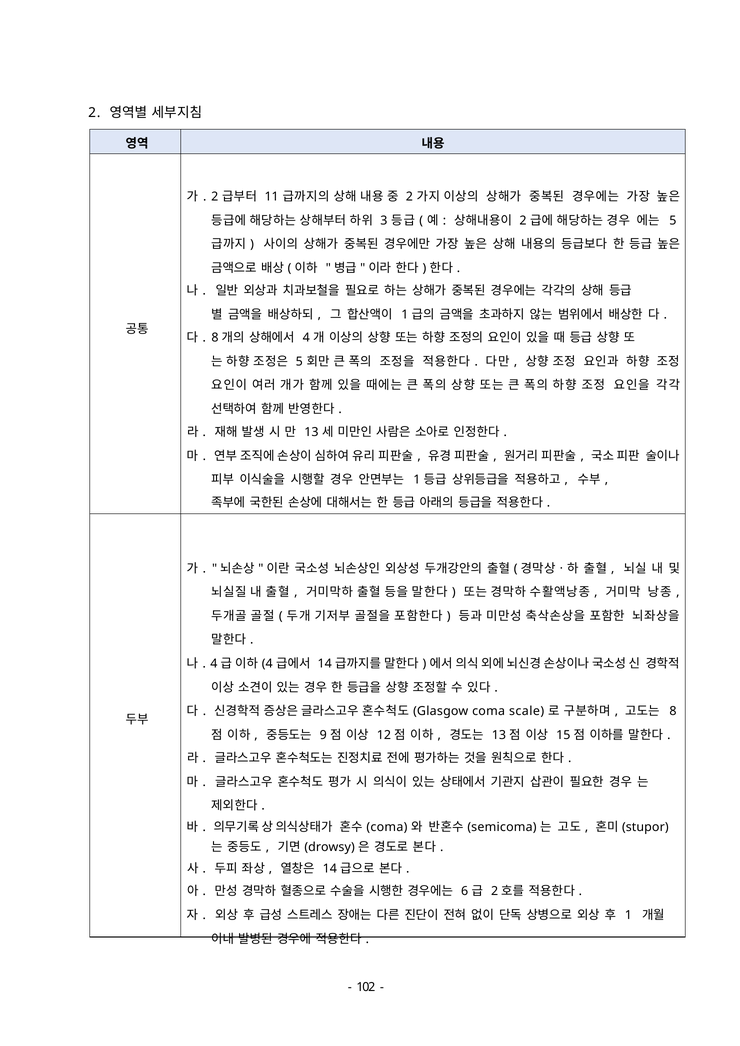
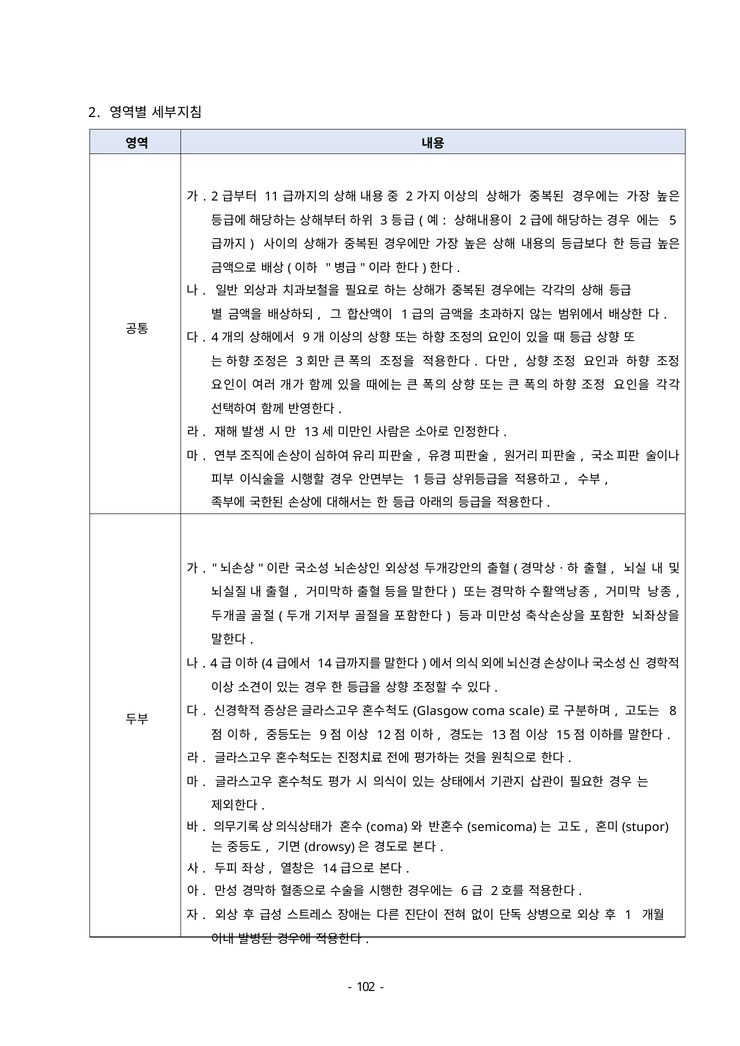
8: 8 -> 4 (215, 338)
4: 4 -> 9 (306, 338)
5: 5 -> 3 (299, 362)
